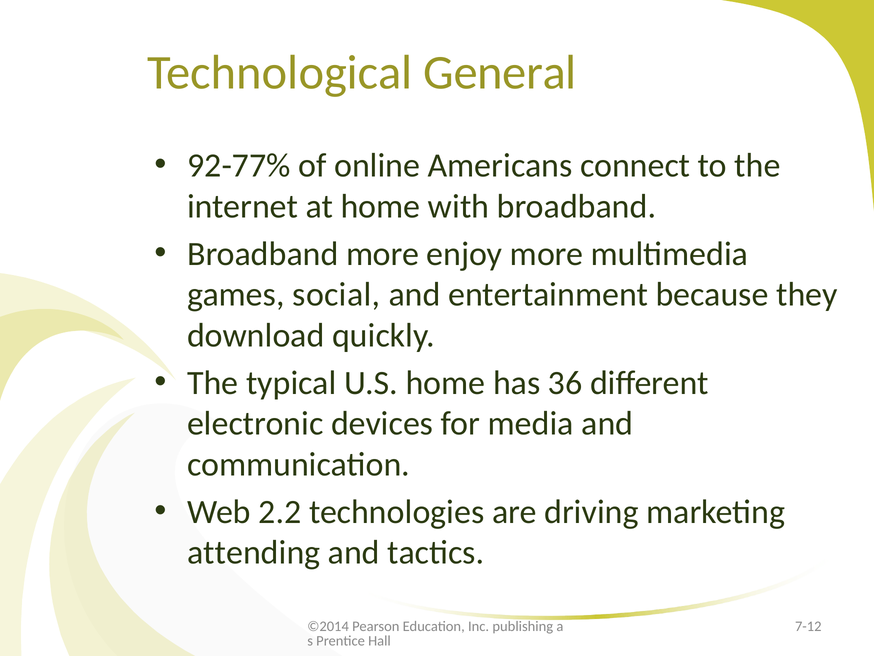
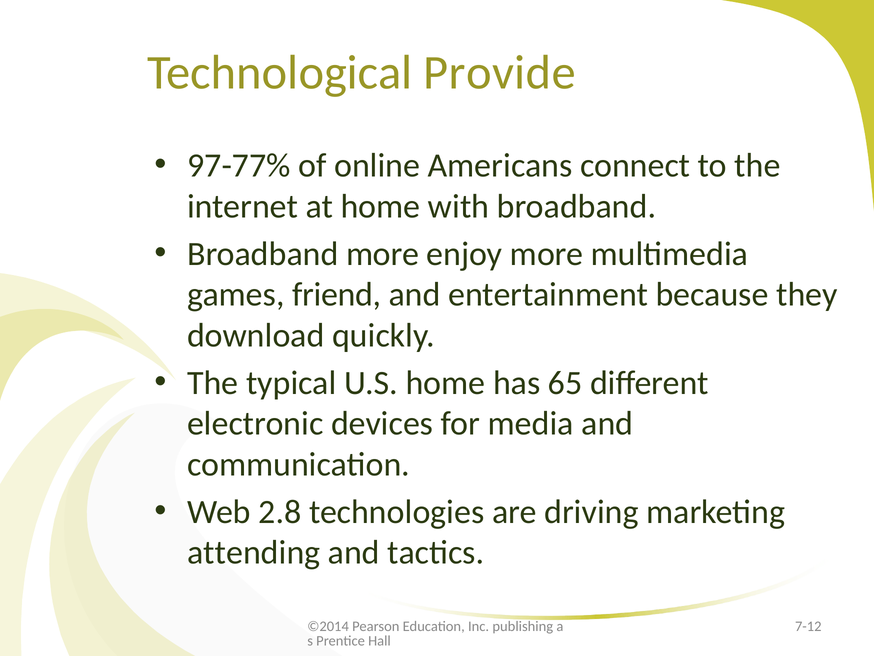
General: General -> Provide (500, 73)
92-77%: 92-77% -> 97-77% (239, 165)
social: social -> friend (337, 294)
36: 36 -> 65 (565, 383)
2.2: 2.2 -> 2.8 (280, 512)
